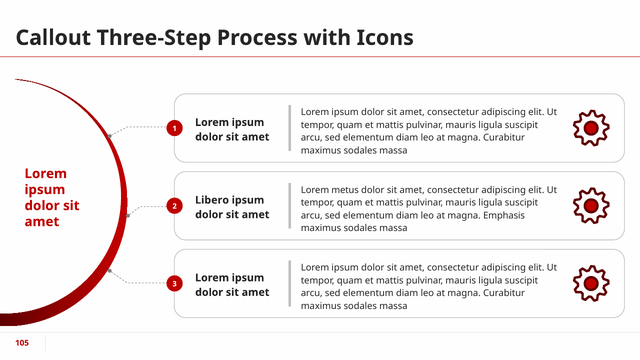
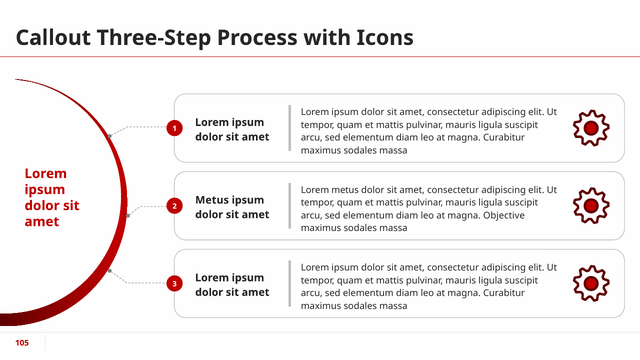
Libero: Libero -> Metus (212, 200)
Emphasis: Emphasis -> Objective (504, 216)
